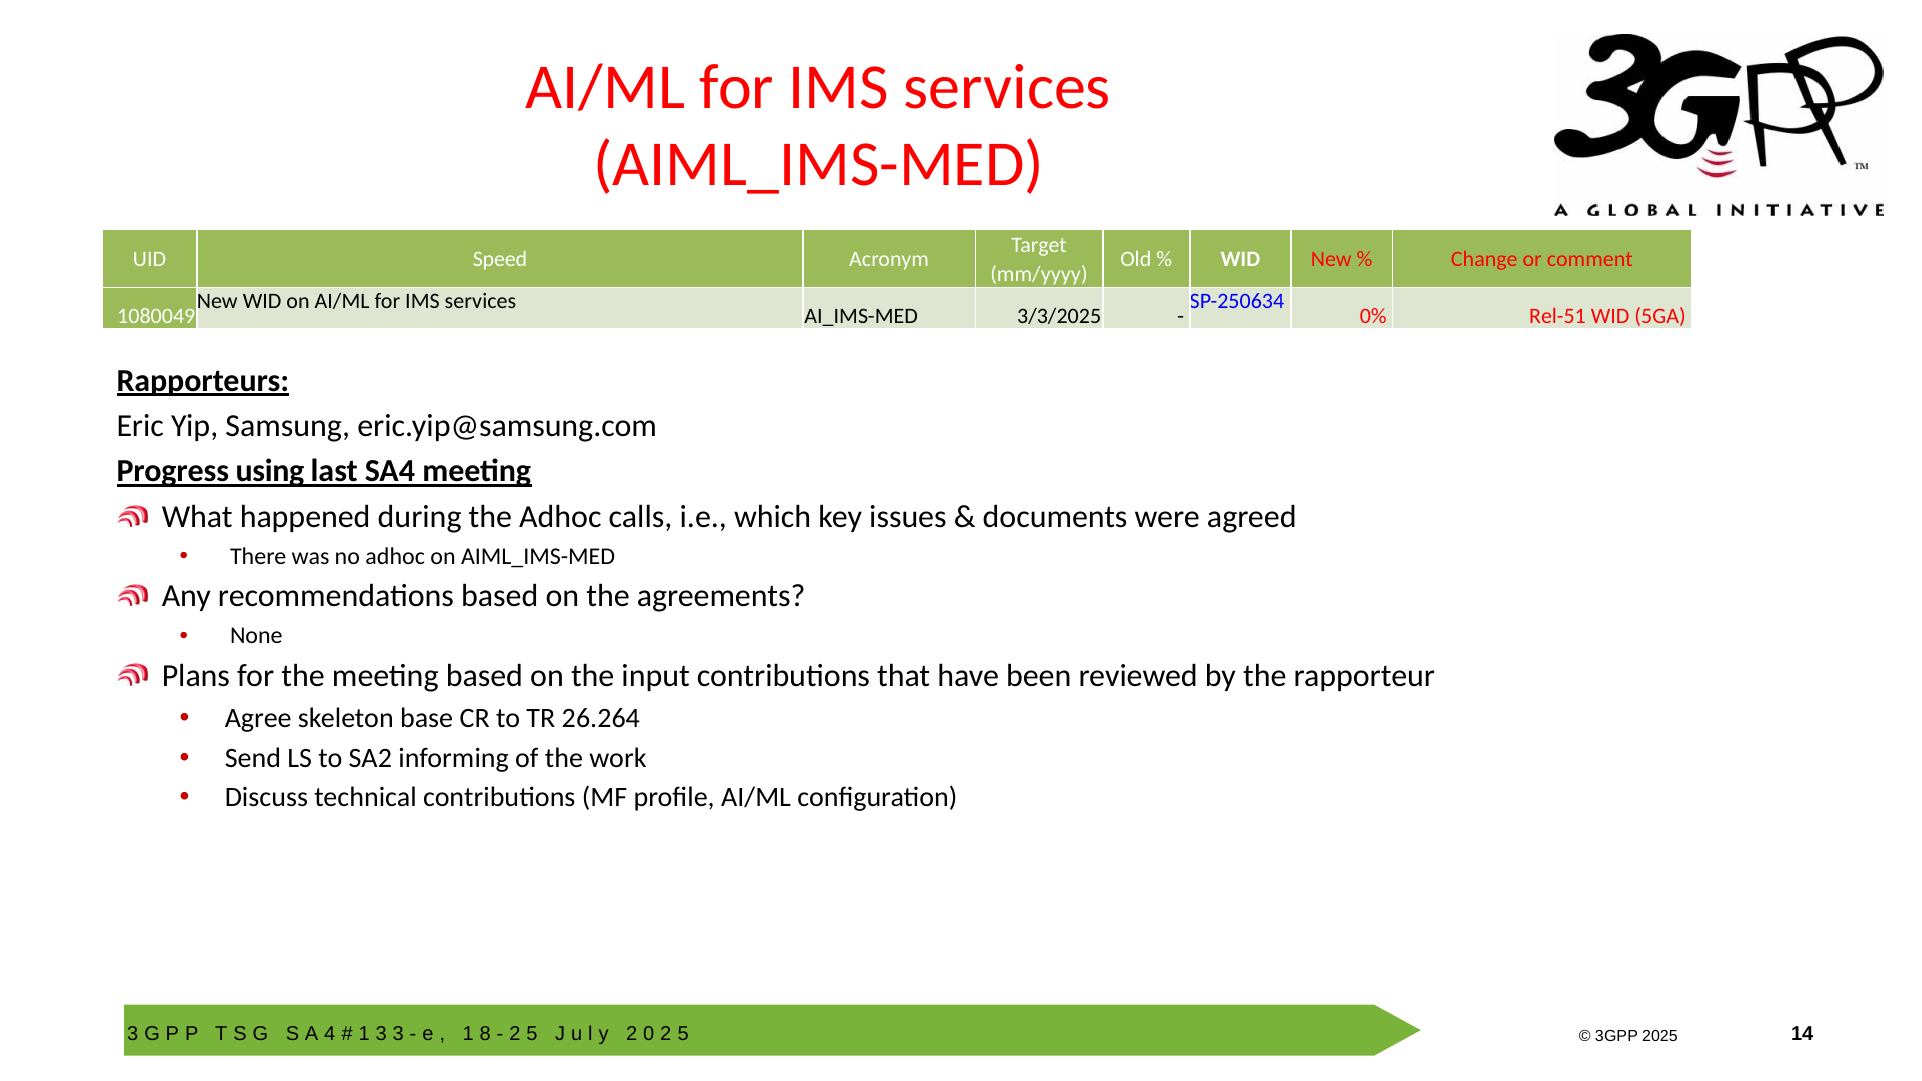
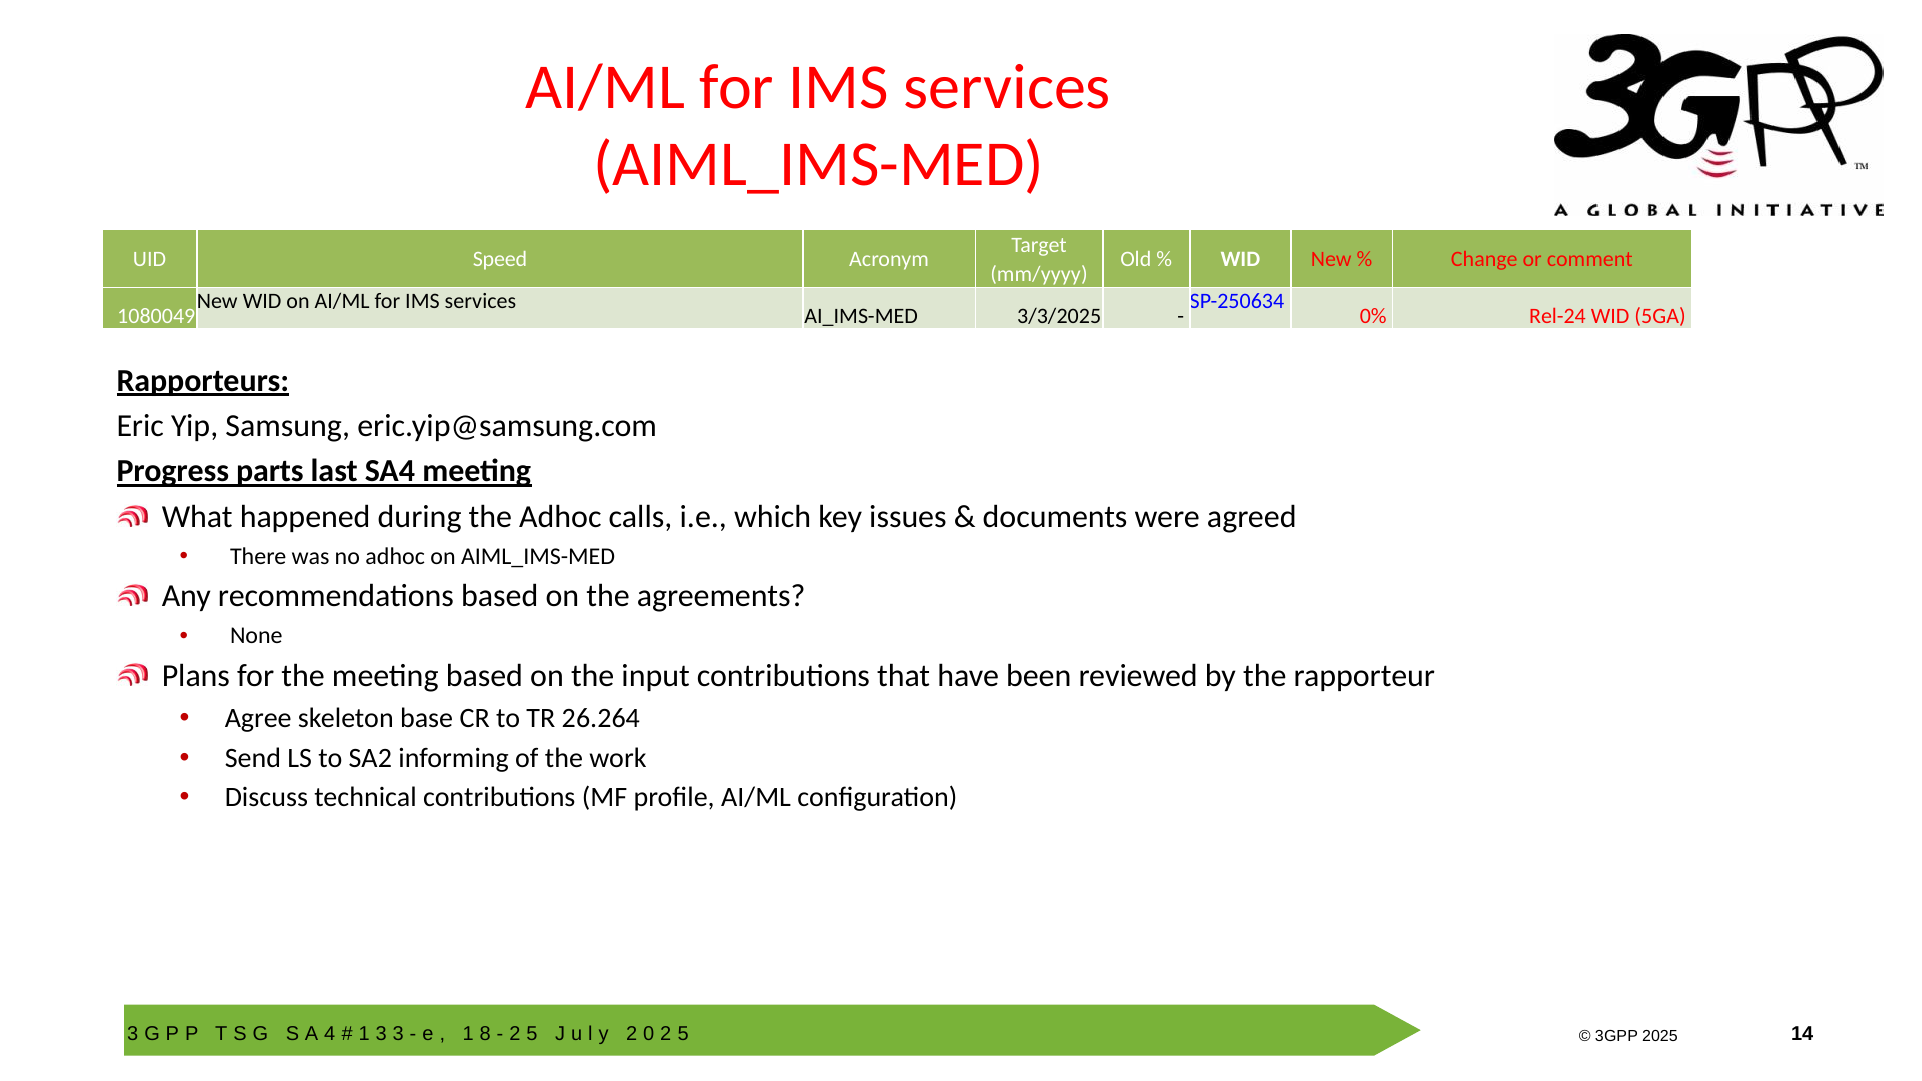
Rel-51: Rel-51 -> Rel-24 (1557, 316)
using: using -> parts (270, 471)
